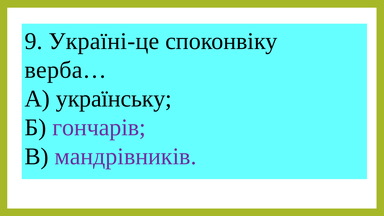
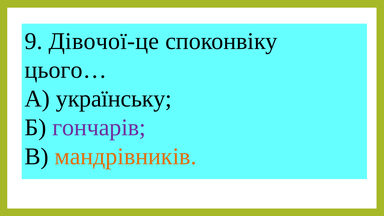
Україні-це: Україні-це -> Дівочої-це (104, 41)
верба…: верба… -> цього… (66, 70)
мандрівників colour: purple -> orange (126, 156)
